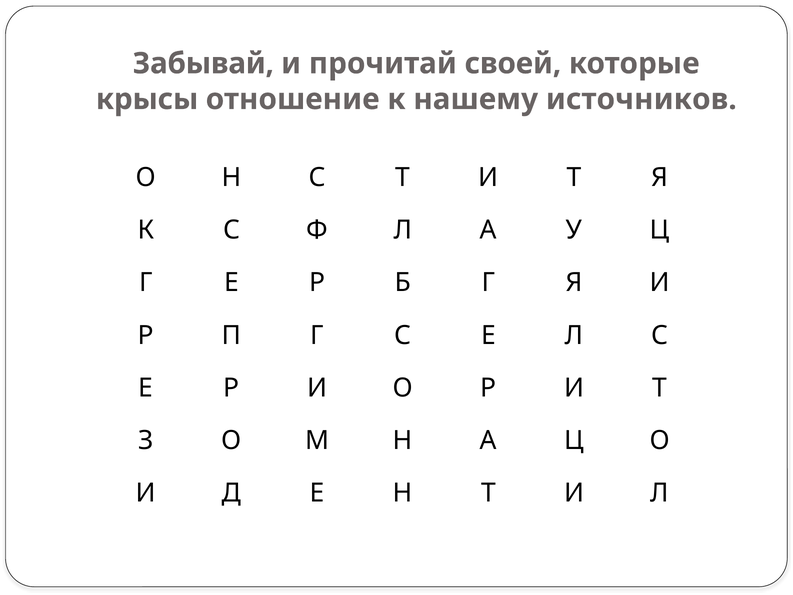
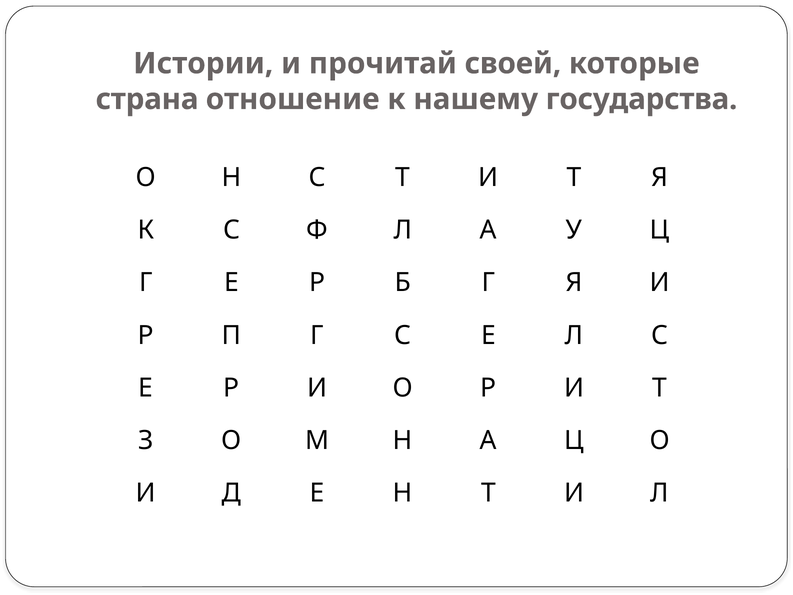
Забывай: Забывай -> Истории (203, 63)
крысы: крысы -> страна (147, 99)
источников: источников -> государства (641, 99)
